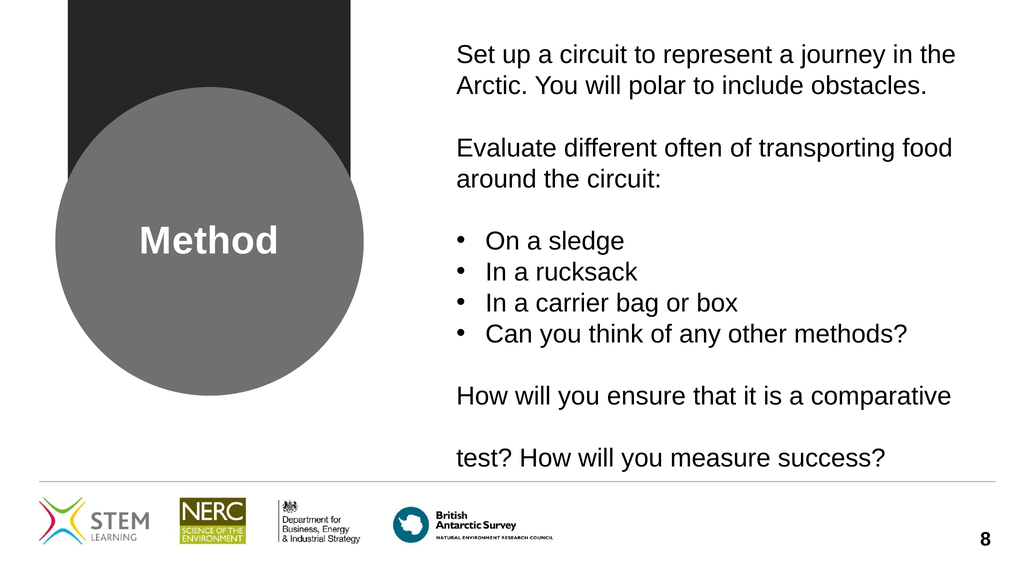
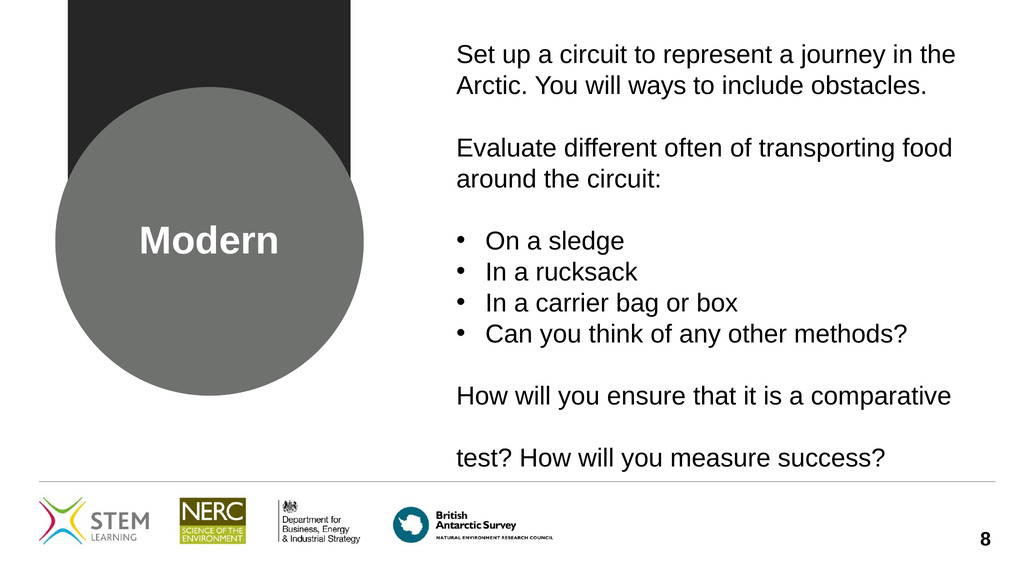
polar: polar -> ways (657, 86)
Method: Method -> Modern (209, 241)
